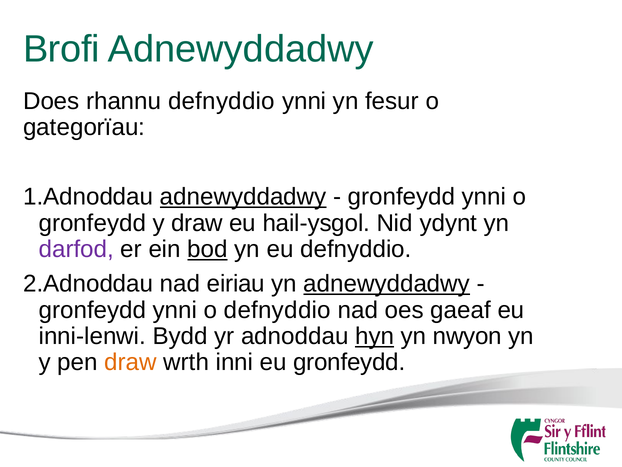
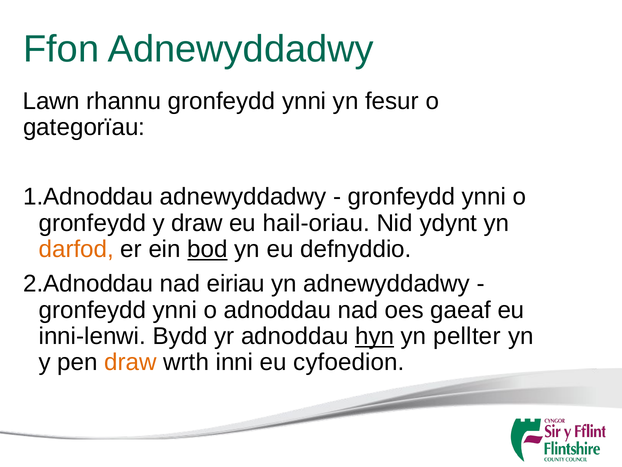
Brofi: Brofi -> Ffon (61, 49)
Does: Does -> Lawn (51, 101)
rhannu defnyddio: defnyddio -> gronfeydd (222, 101)
adnewyddadwy underline: present -> none (243, 197)
hail-ysgol: hail-ysgol -> hail-oriau (316, 223)
darfod colour: purple -> orange (76, 249)
adnewyddadwy underline: present -> none (387, 284)
o defnyddio: defnyddio -> adnoddau (277, 310)
nwyon: nwyon -> pellter (467, 336)
eu gronfeydd: gronfeydd -> cyfoedion (349, 362)
